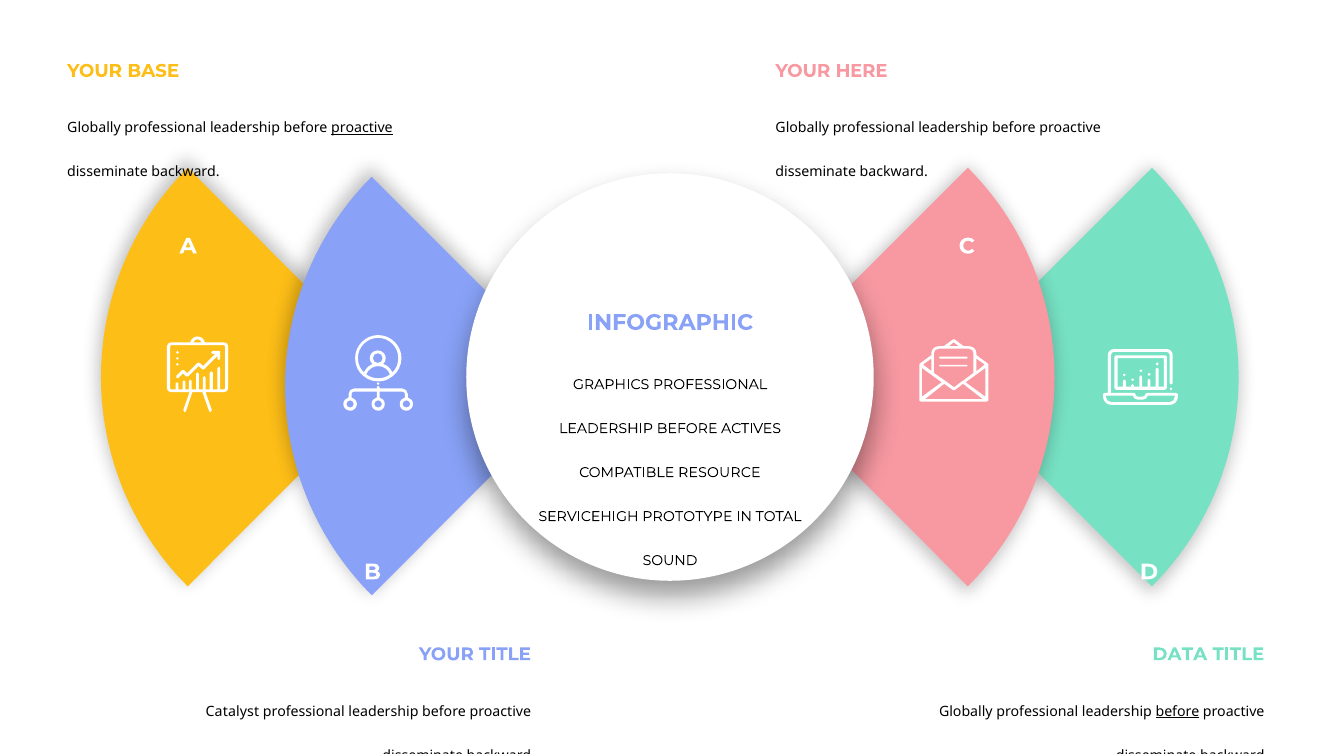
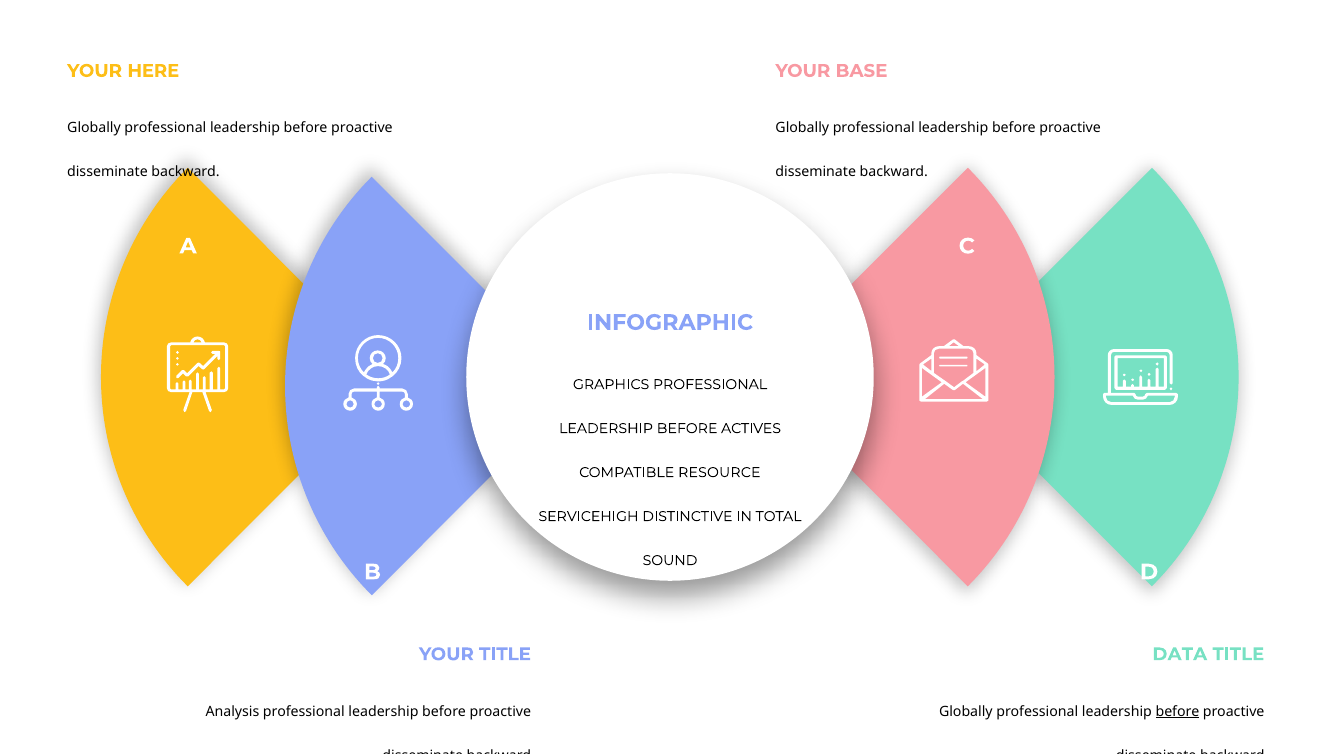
BASE: BASE -> HERE (153, 71)
HERE: HERE -> BASE (861, 71)
proactive underline: present -> none (362, 128)
PROTOTYPE: PROTOTYPE -> DISTINCTIVE (687, 516)
Catalyst: Catalyst -> Analysis (232, 711)
